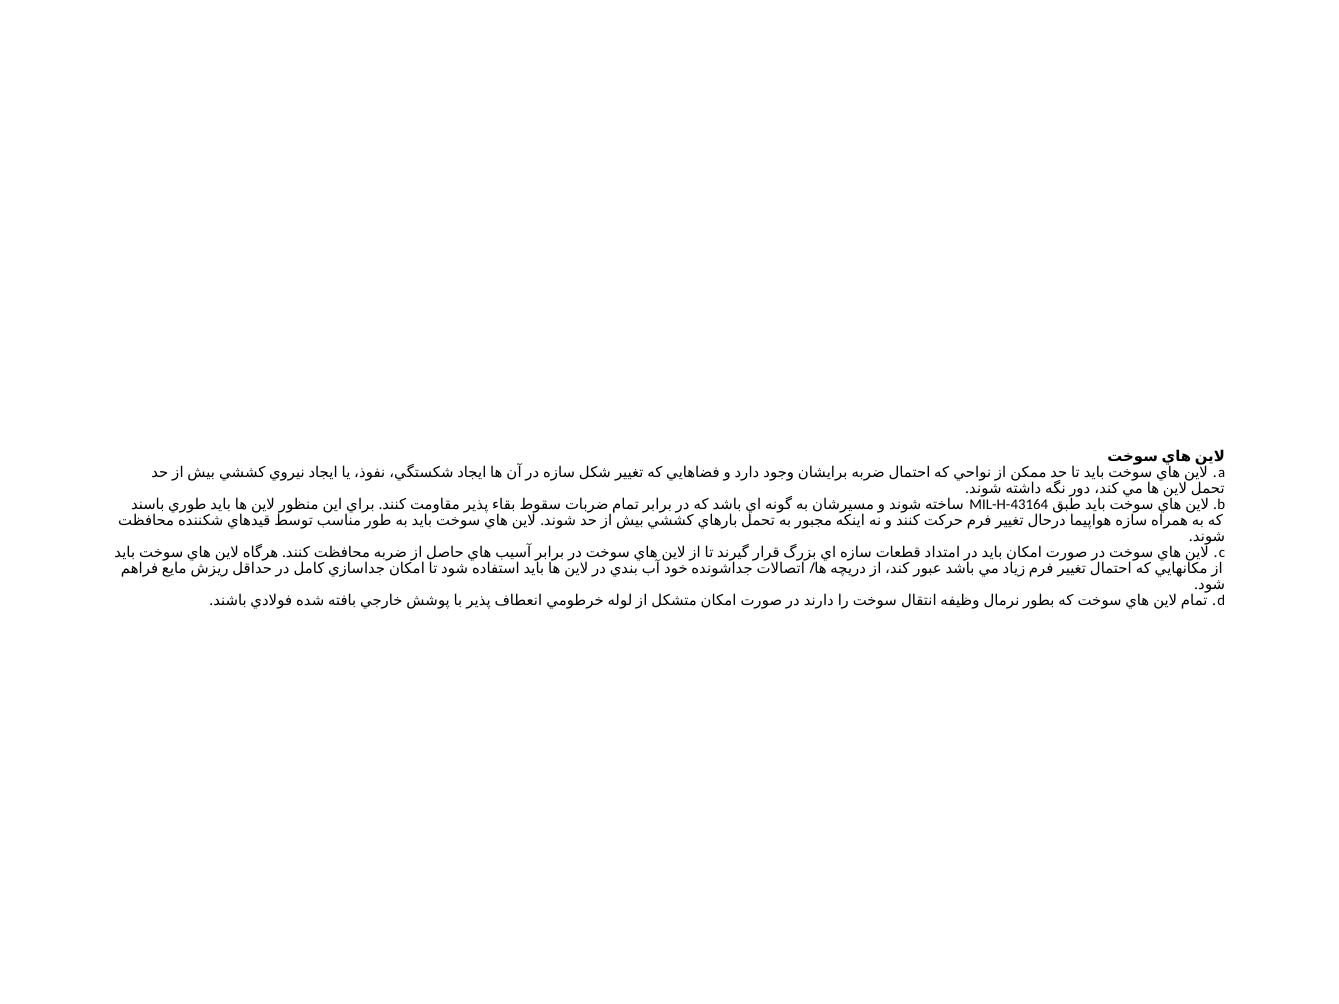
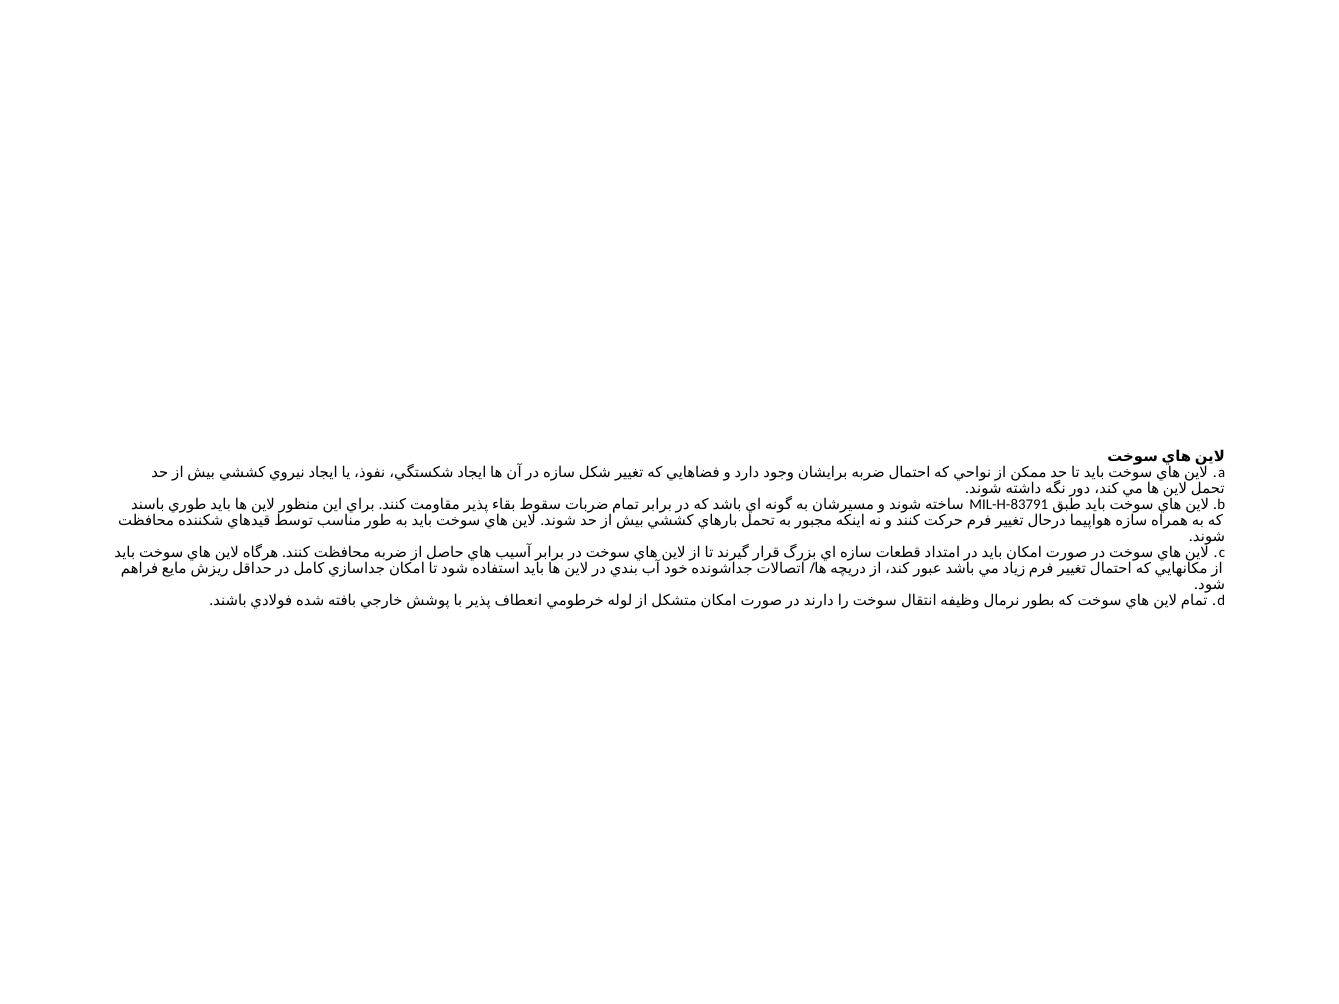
MIL-H-43164: MIL-H-43164 -> MIL-H-83791 (1009, 505)
